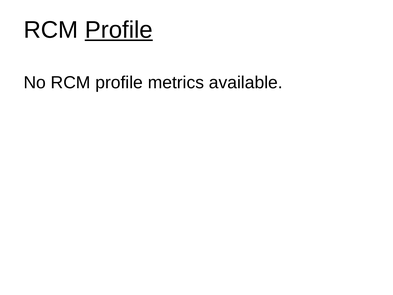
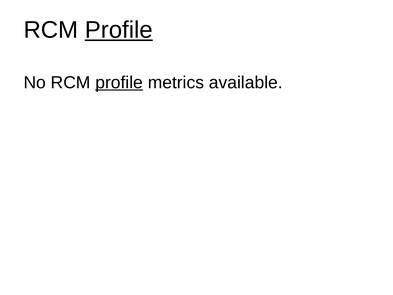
profile underline: none -> present (119, 82)
